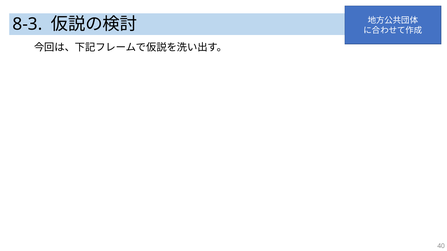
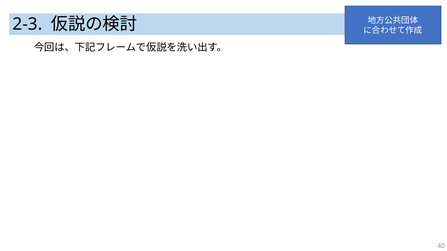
8-3: 8-3 -> 2-3 (27, 24)
